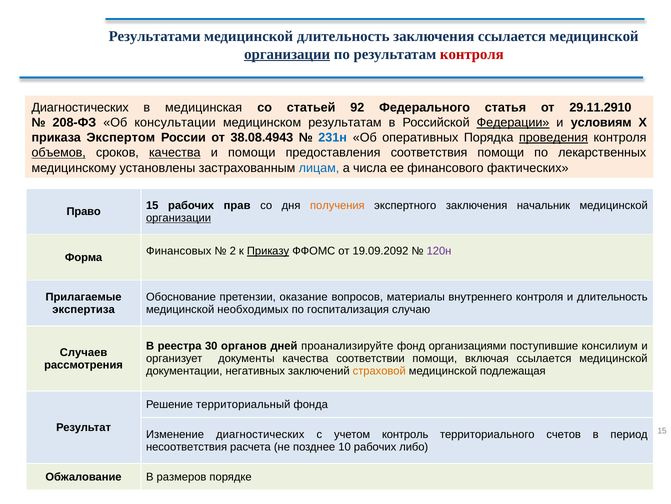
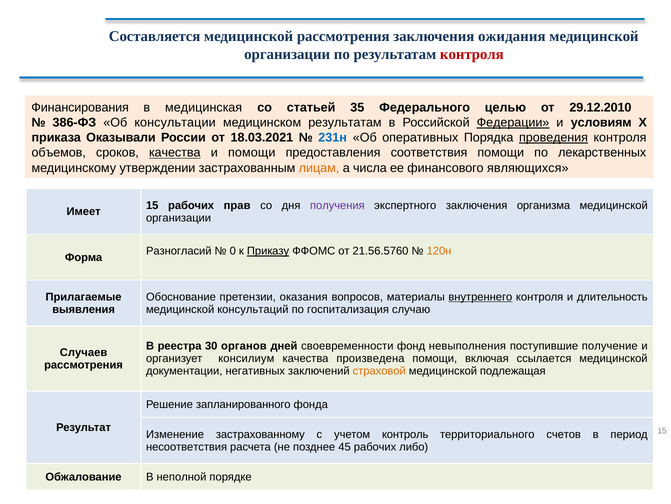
Результатами: Результатами -> Составляется (155, 36)
медицинской длительность: длительность -> рассмотрения (343, 36)
заключения ссылается: ссылается -> ожидания (512, 36)
организации underline: present -> none (287, 54)
Диагностических: Диагностических -> Финансирования (80, 107)
92: 92 -> 35 (357, 107)
статья: статья -> целью (505, 107)
29.11.2910: 29.11.2910 -> 29.12.2010 (600, 107)
208-ФЗ: 208-ФЗ -> 386-ФЗ (74, 122)
Экспертом: Экспертом -> Оказывали (121, 138)
38.08.4943: 38.08.4943 -> 18.03.2021 (262, 138)
объемов underline: present -> none (59, 153)
установлены: установлены -> утверждении (157, 168)
лицам colour: blue -> orange (319, 168)
фактических: фактических -> являющихся (528, 168)
получения colour: orange -> purple (337, 205)
начальник: начальник -> организма (544, 205)
Право: Право -> Имеет (84, 211)
организации underline: present -> none (179, 218)
Финансовых: Финансовых -> Разногласий (179, 251)
2: 2 -> 0 (233, 251)
19.09.2092: 19.09.2092 -> 21.56.5760 (380, 251)
120н colour: purple -> orange (439, 251)
оказание: оказание -> оказания (304, 297)
внутреннего underline: none -> present (480, 297)
экспертиза: экспертиза -> выявления (84, 309)
необходимых: необходимых -> консультаций (253, 309)
проанализируйте: проанализируйте -> своевременности (347, 346)
организациями: организациями -> невыполнения (467, 346)
консилиум: консилиум -> получение (610, 346)
документы: документы -> консилиум (246, 358)
соответствии: соответствии -> произведена (370, 358)
территориальный: территориальный -> запланированного (243, 404)
Изменение диагностических: диагностических -> застрахованному (260, 434)
10: 10 -> 45 (345, 446)
размеров: размеров -> неполной (181, 476)
